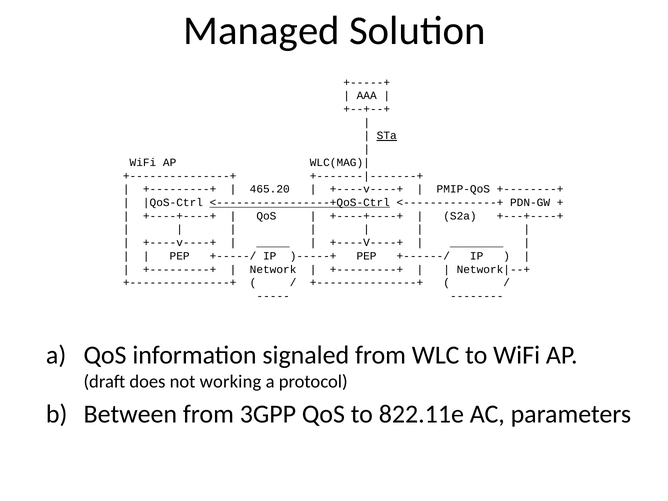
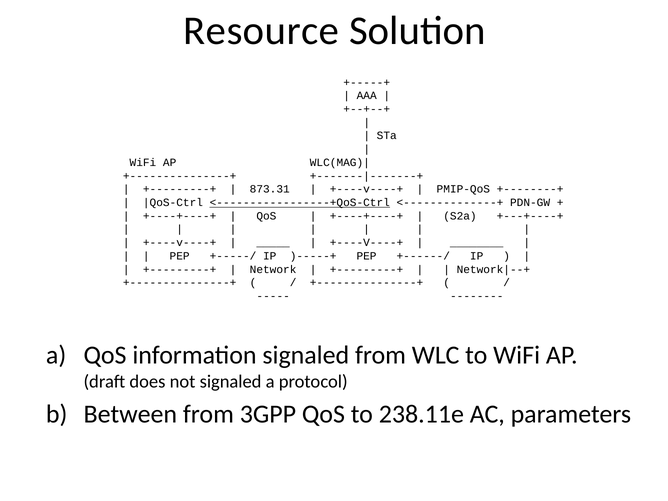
Managed: Managed -> Resource (261, 31)
STa underline: present -> none (387, 136)
465.20: 465.20 -> 873.31 (270, 189)
not working: working -> signaled (231, 382)
822.11e: 822.11e -> 238.11e (421, 414)
